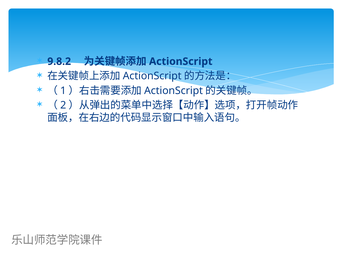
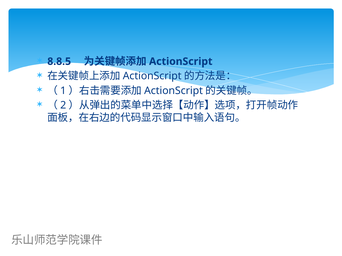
9.8.2: 9.8.2 -> 8.8.5 (59, 62)
